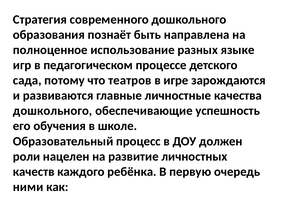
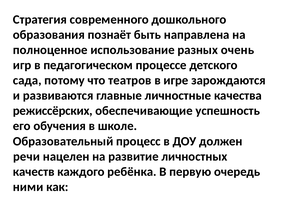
языке: языке -> очень (238, 50)
дошкольного: дошкольного -> режиссёрских (53, 111)
роли: роли -> речи (26, 157)
